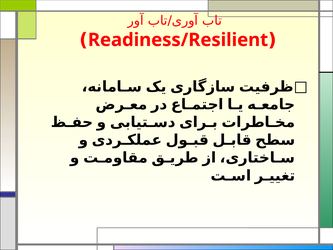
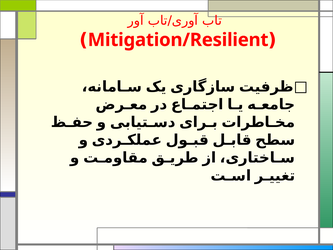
Readiness/Resilient: Readiness/Resilient -> Mitigation/Resilient (178, 40)
